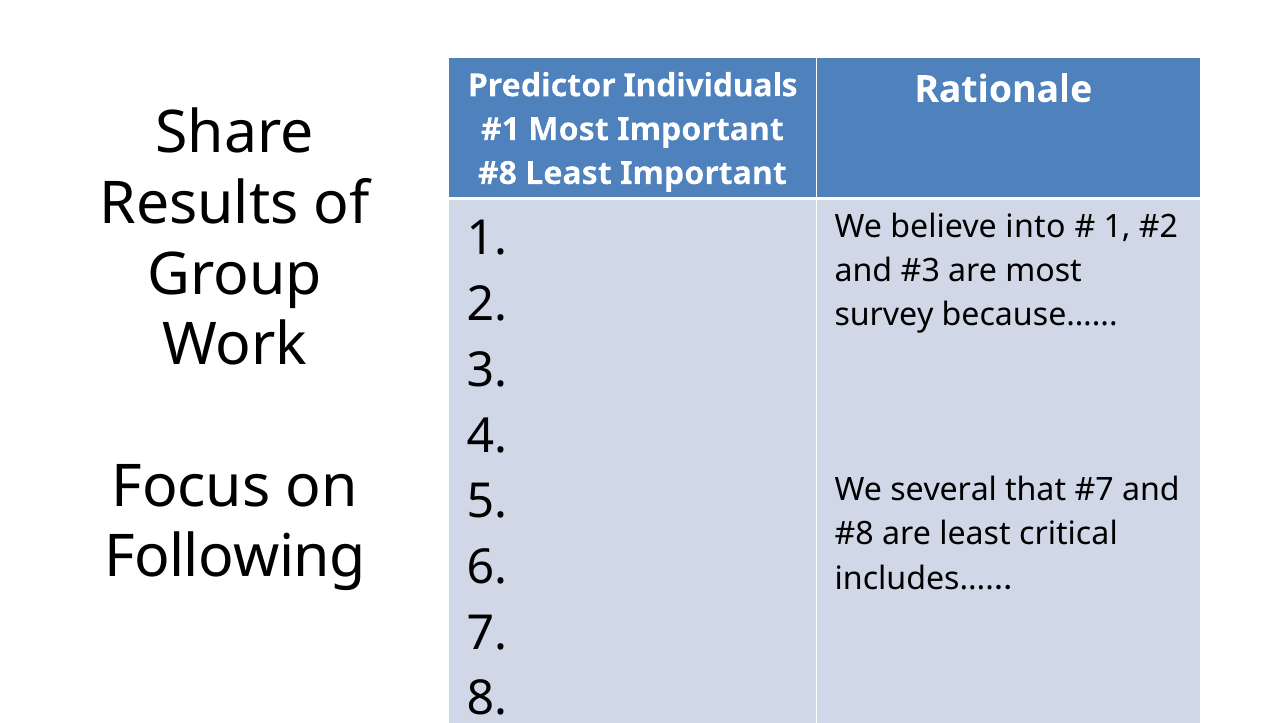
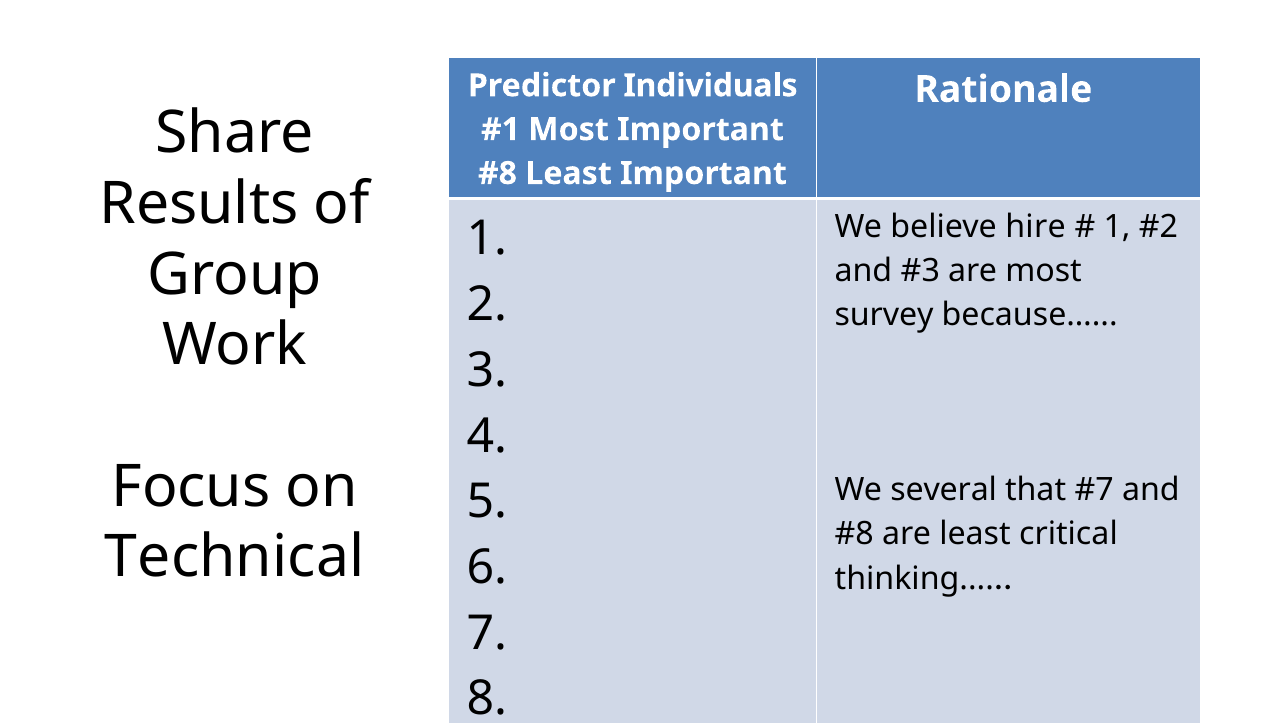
into: into -> hire (1036, 227)
Following: Following -> Technical (235, 558)
includes: includes -> thinking (914, 580)
